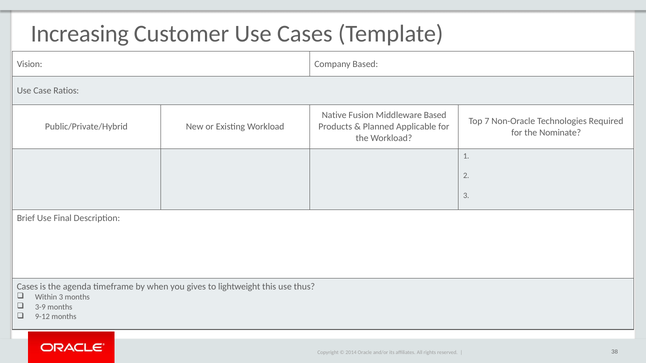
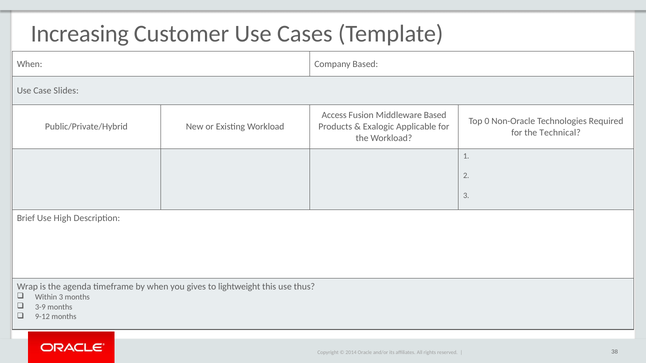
Vision: Vision -> When (30, 64)
Ratios: Ratios -> Slides (66, 91)
Native: Native -> Access (334, 115)
7: 7 -> 0 (487, 121)
Planned: Planned -> Exalogic (378, 127)
Nominate: Nominate -> Technical (560, 133)
Final: Final -> High (63, 218)
Cases: Cases -> Wrap (27, 287)
